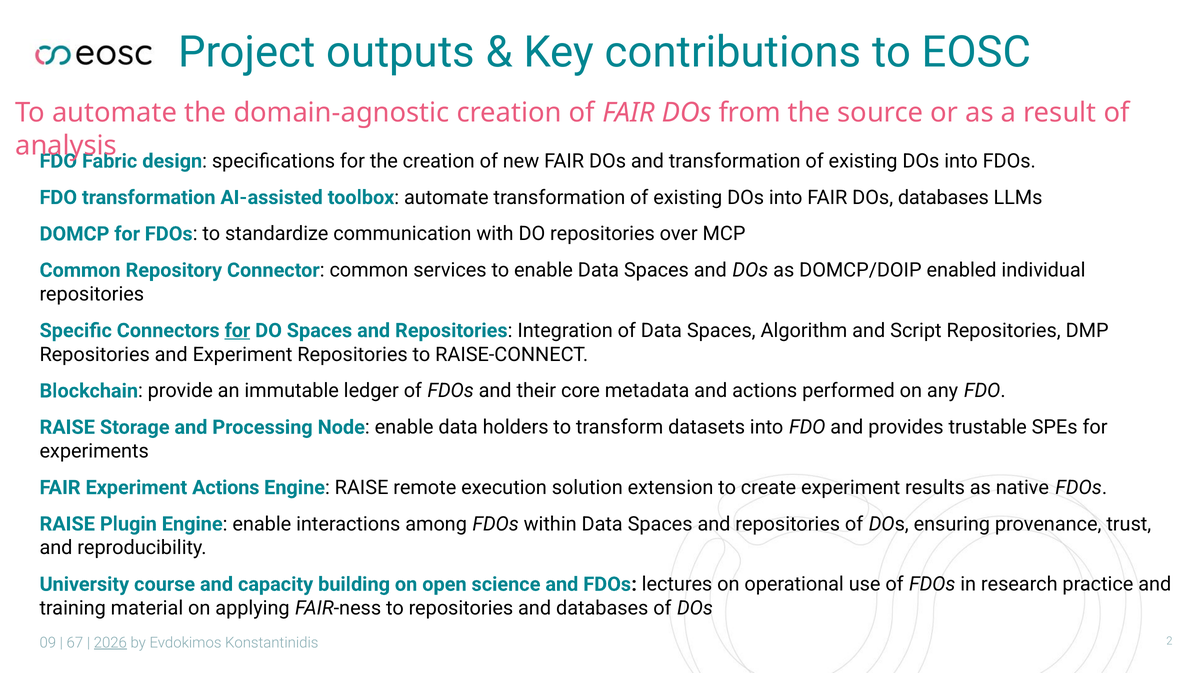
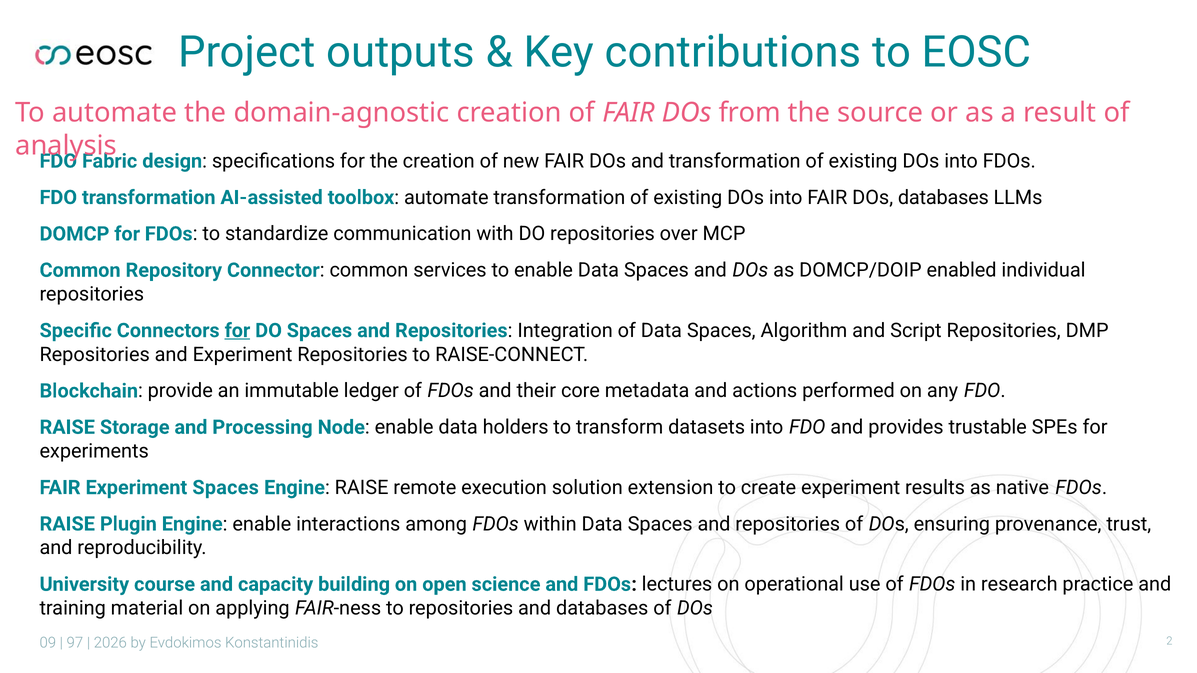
Experiment Actions: Actions -> Spaces (226, 488)
67: 67 -> 97 (75, 643)
2026 underline: present -> none (110, 643)
